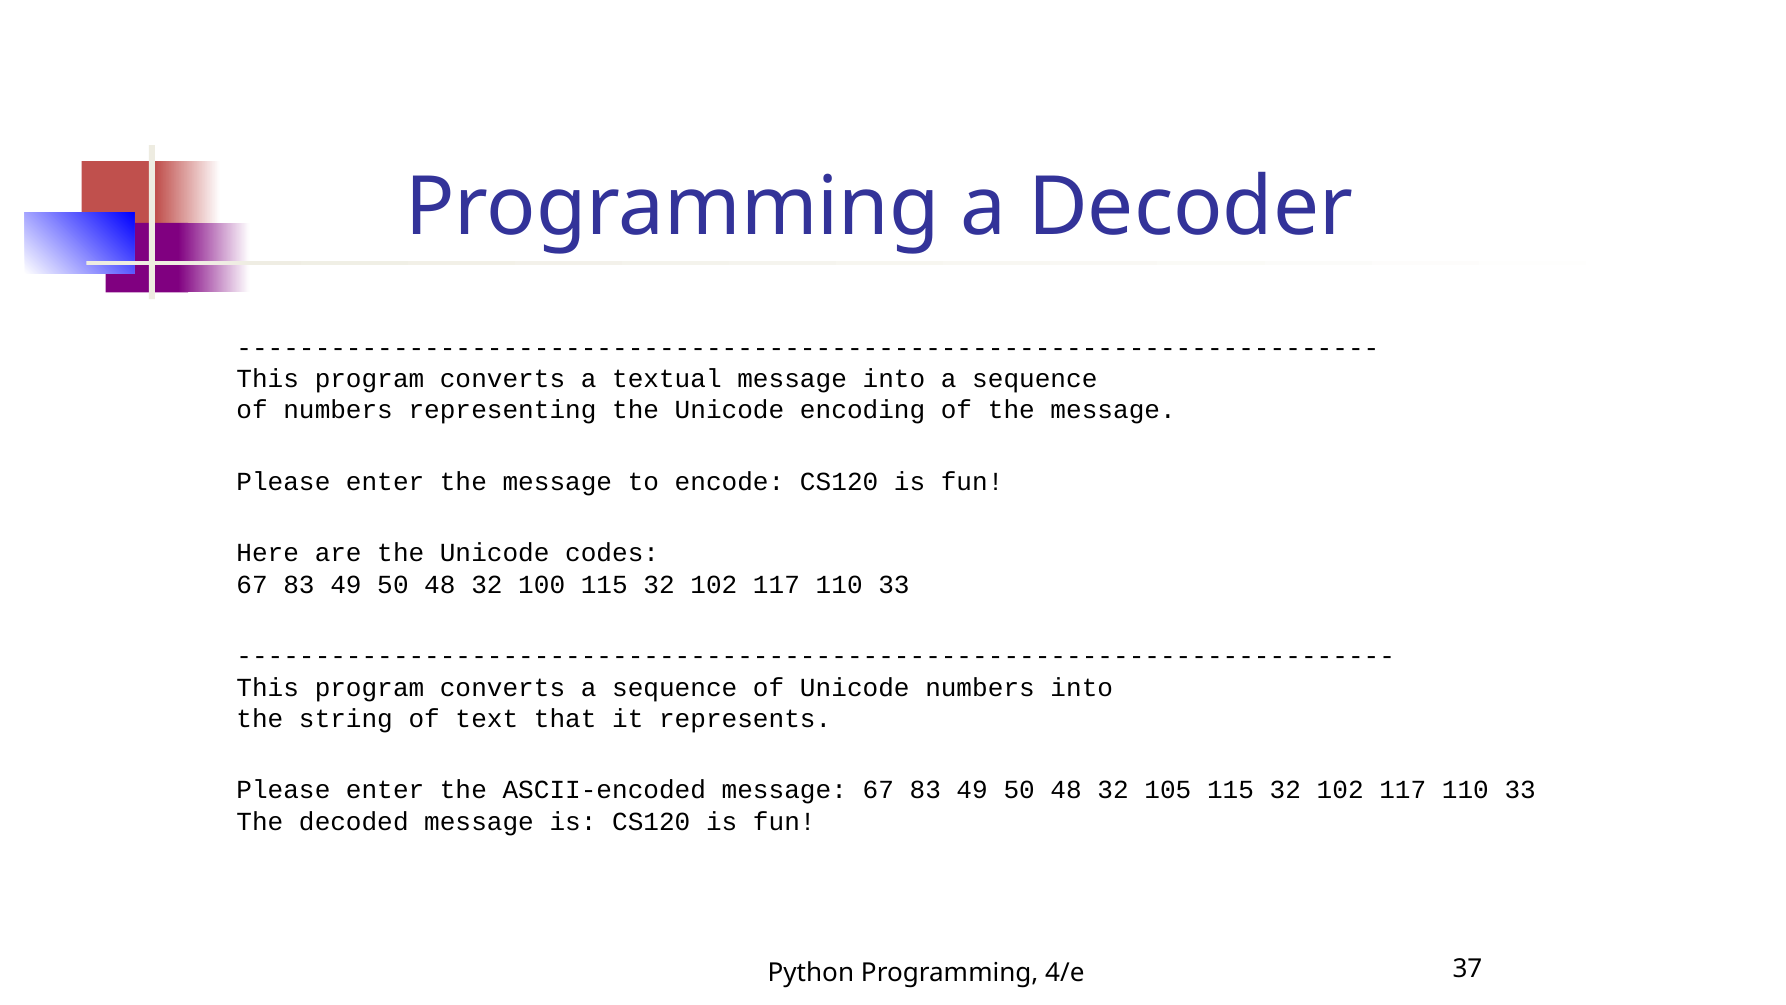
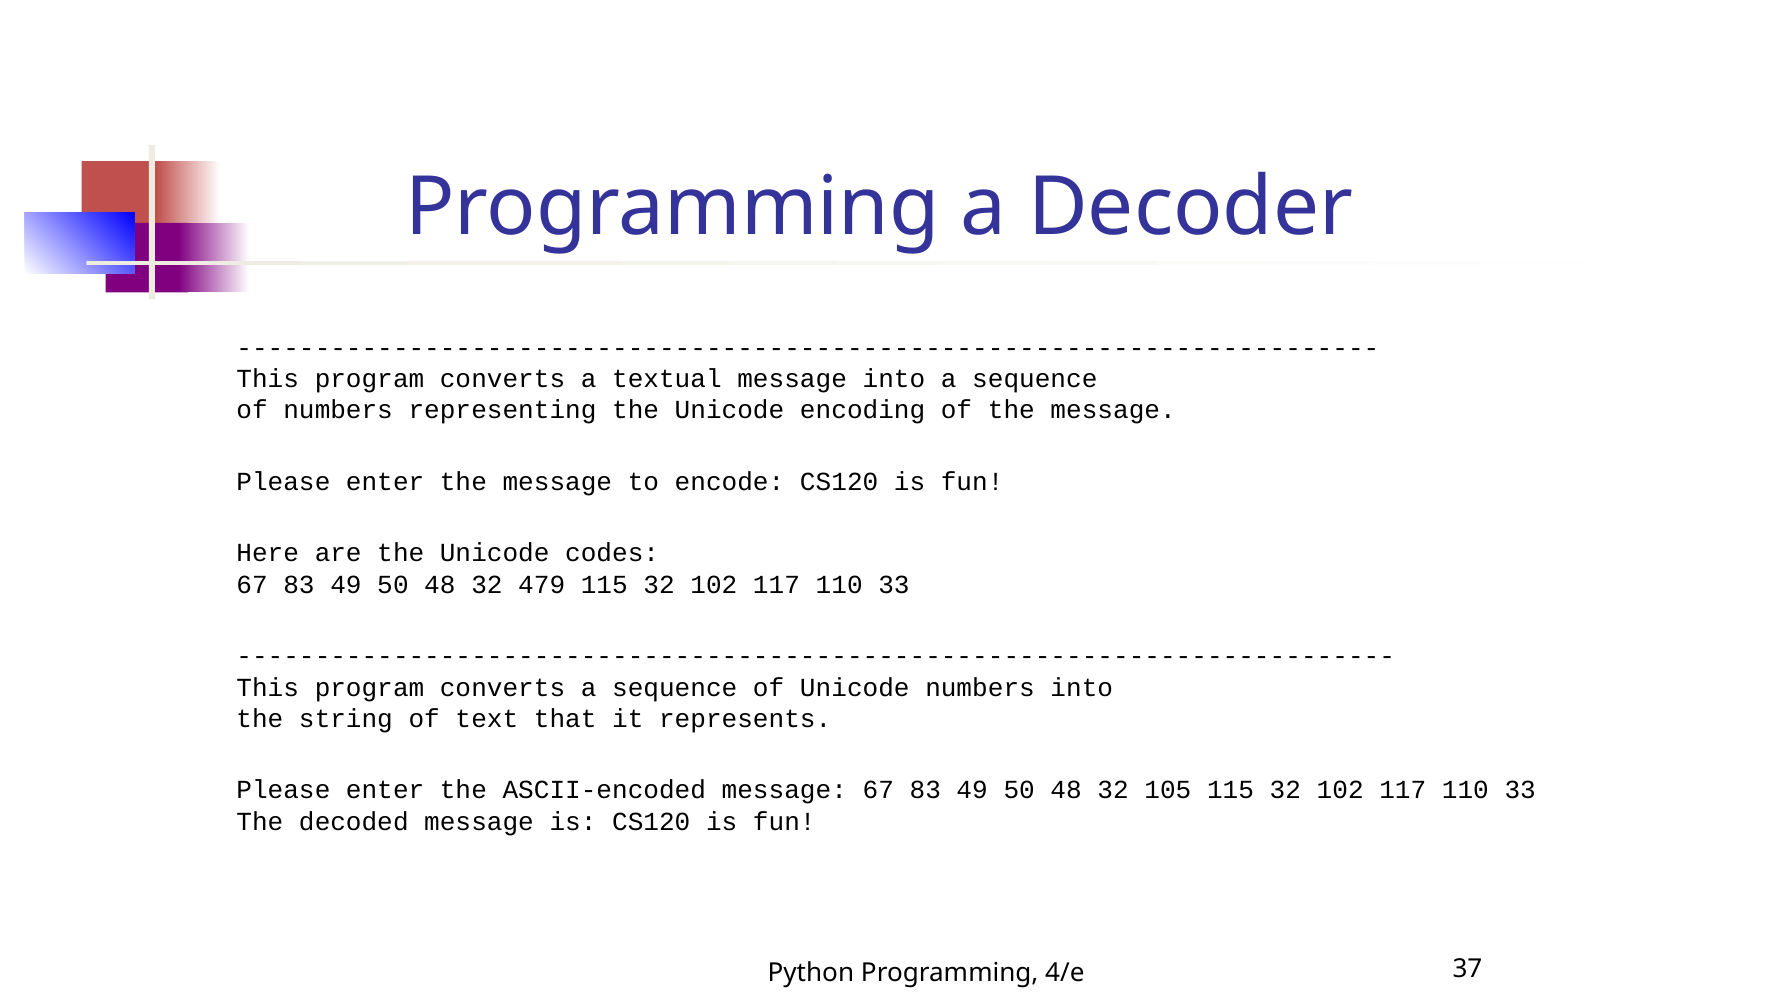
100: 100 -> 479 (542, 584)
